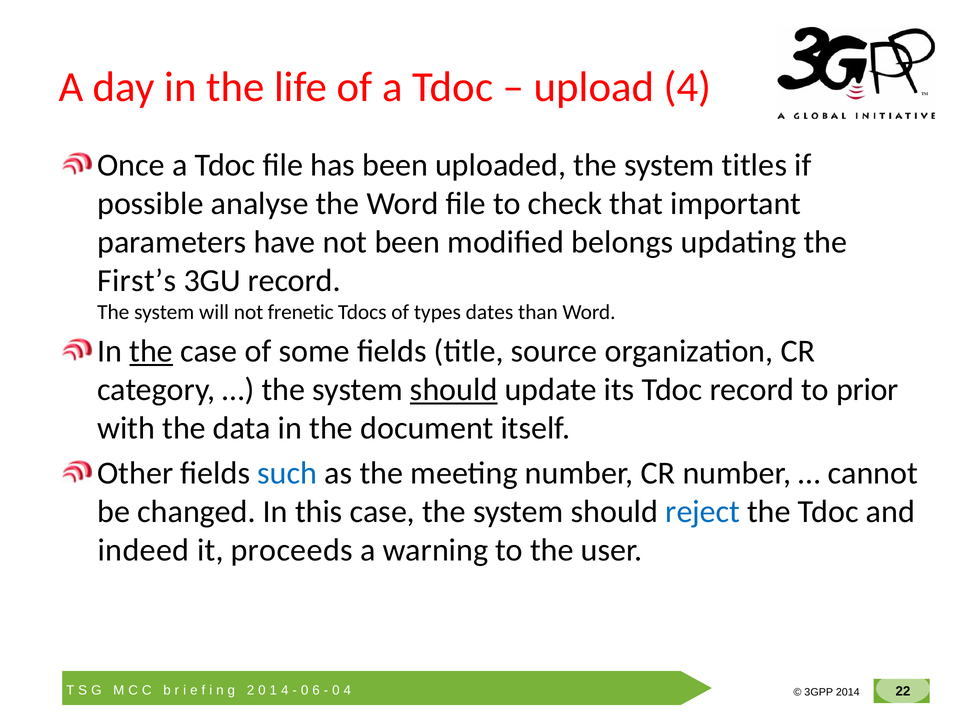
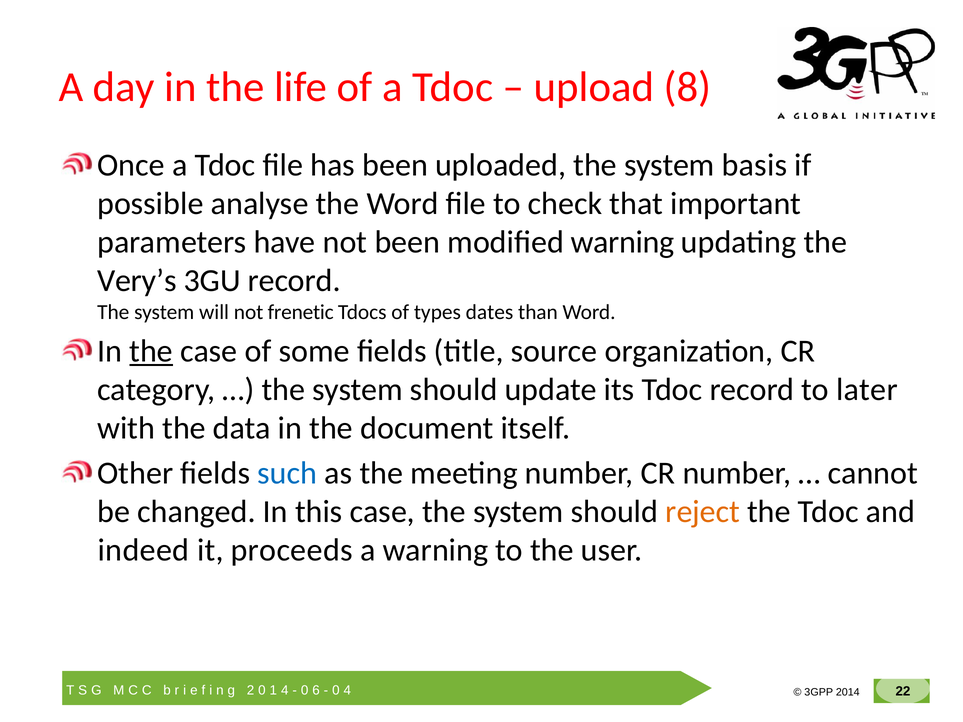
upload 4: 4 -> 8 (688, 87)
titles: titles -> basis (754, 165)
modified belongs: belongs -> warning (623, 242)
First’s: First’s -> Very’s (137, 281)
should underline: present -> none (454, 390)
prior: prior -> later (867, 390)
reject colour: blue -> orange (703, 512)
